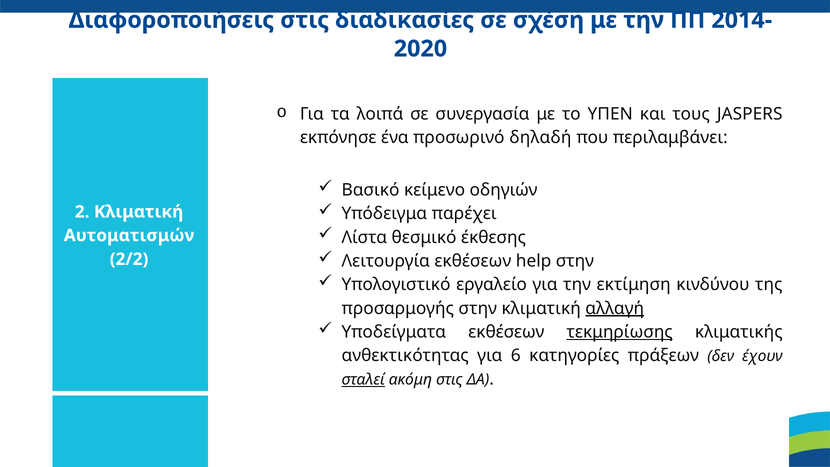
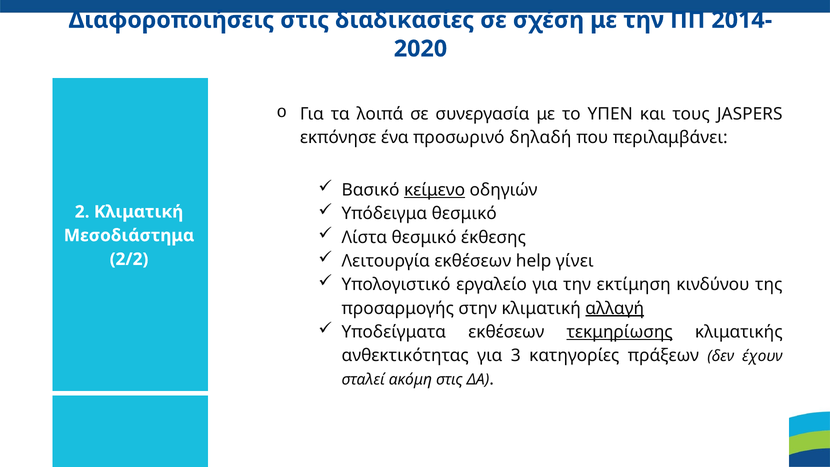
κείμενο underline: none -> present (435, 190)
Υπόδειγμα παρέχει: παρέχει -> θεσμικό (464, 214)
Αυτοματισμών: Αυτοματισμών -> Μεσοδιάστημα (129, 235)
help στην: στην -> γίνει (575, 261)
6: 6 -> 3 (516, 356)
σταλεί underline: present -> none (363, 380)
